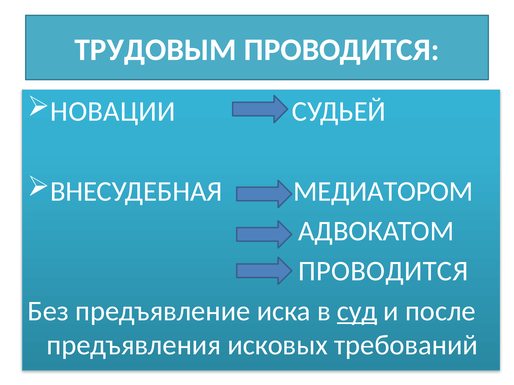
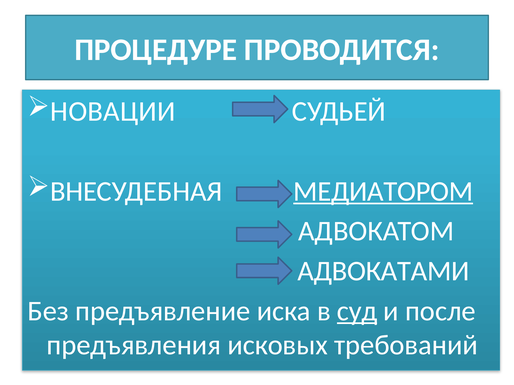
ТРУДОВЫМ: ТРУДОВЫМ -> ПРОЦЕДУРЕ (156, 50)
МЕДИАТОРОМ underline: none -> present (383, 192)
ПРОВОДИТСЯ: ПРОВОДИТСЯ -> АДВОКАТАМИ (384, 271)
